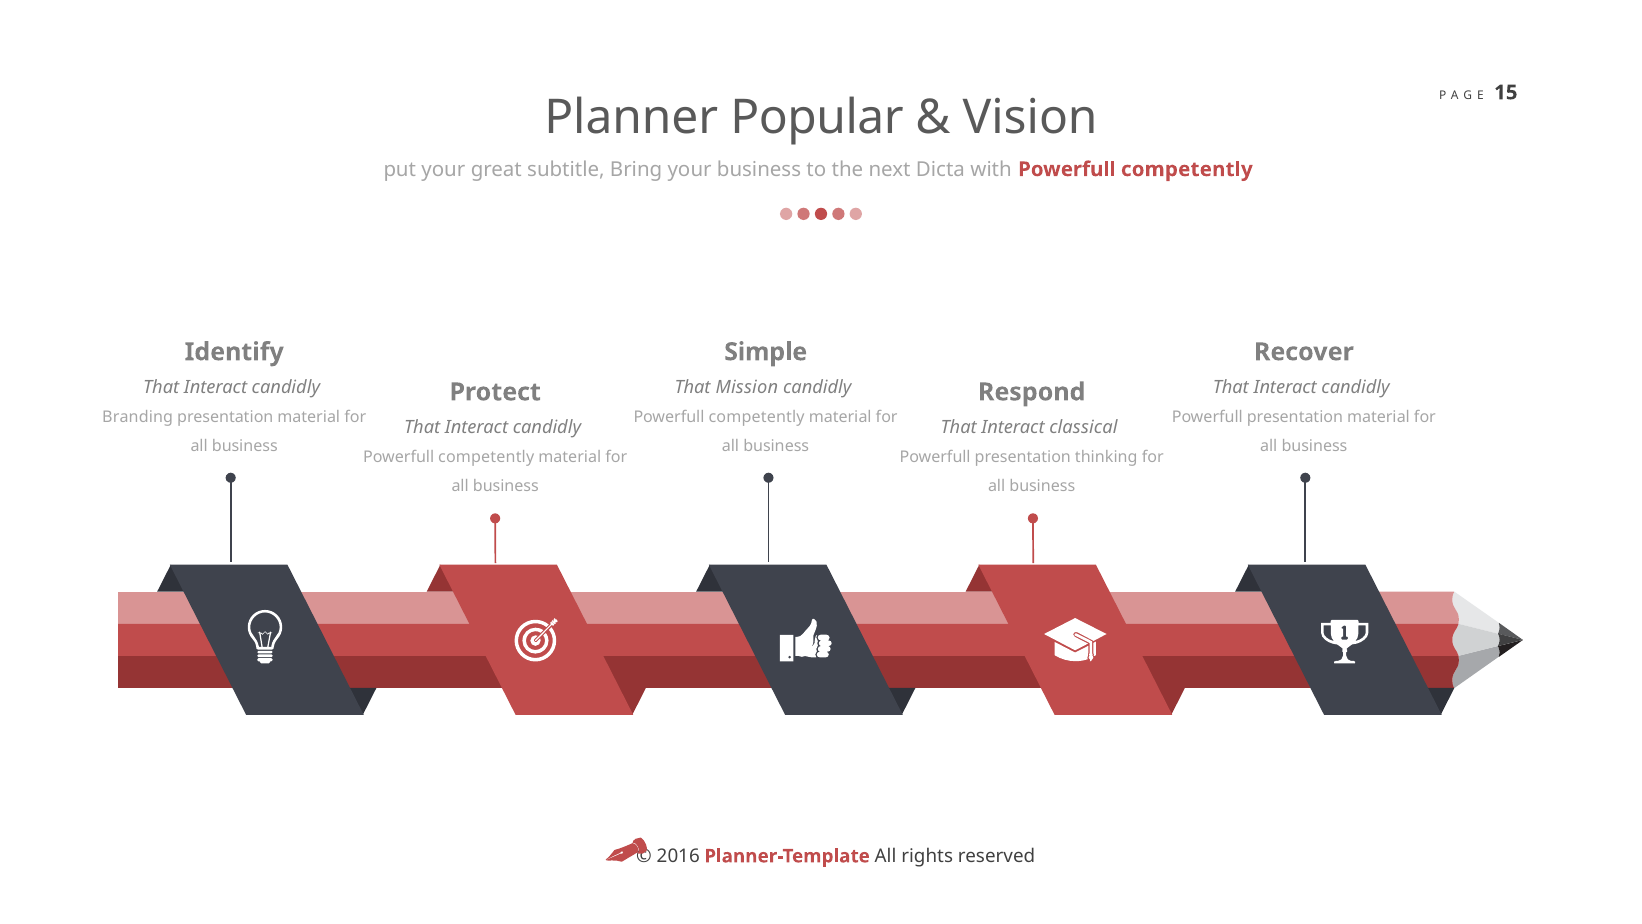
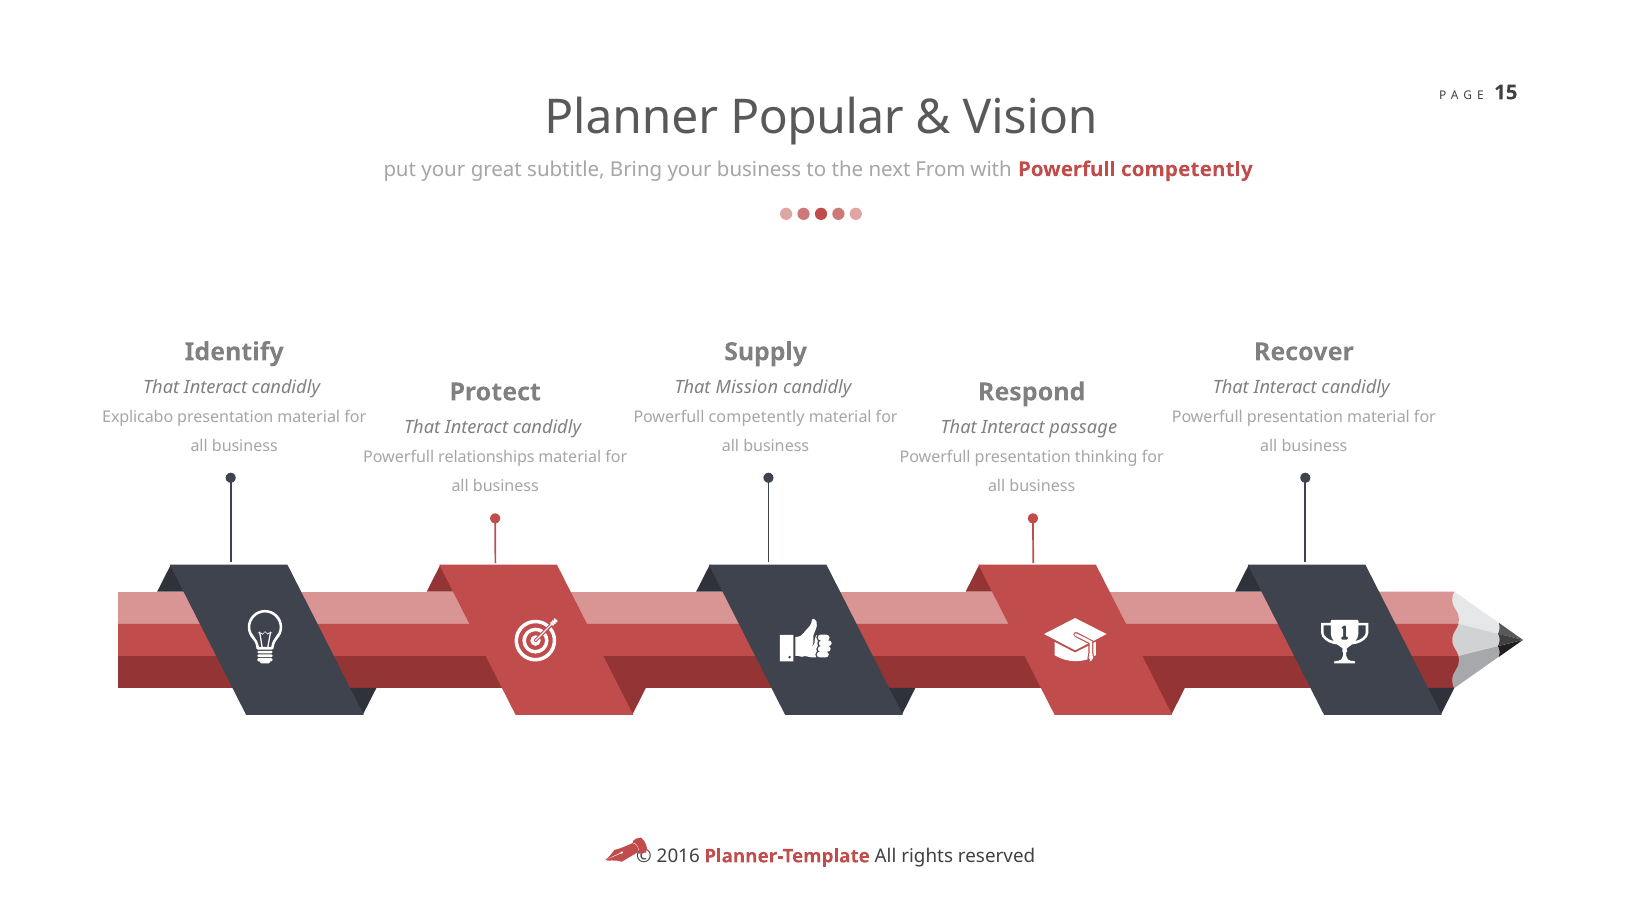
Dicta: Dicta -> From (941, 169)
Simple: Simple -> Supply (766, 352)
Branding: Branding -> Explicabo (138, 417)
classical: classical -> passage (1083, 427)
competently: competently -> relationships (486, 457)
